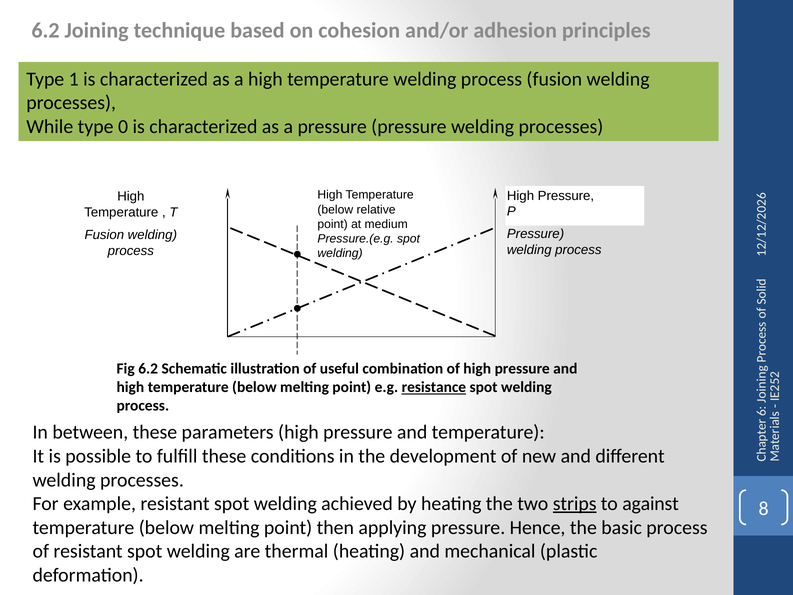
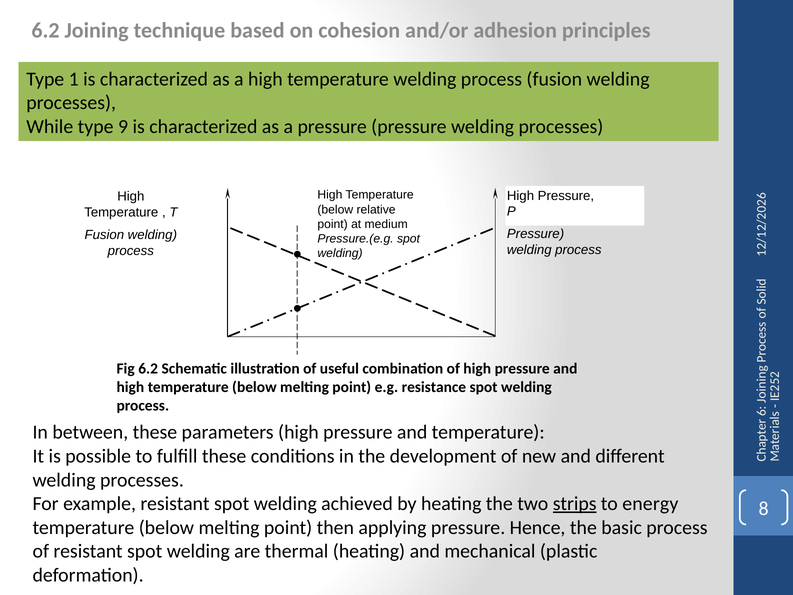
type 0: 0 -> 9 (123, 127)
resistance underline: present -> none (434, 387)
against: against -> energy (650, 504)
